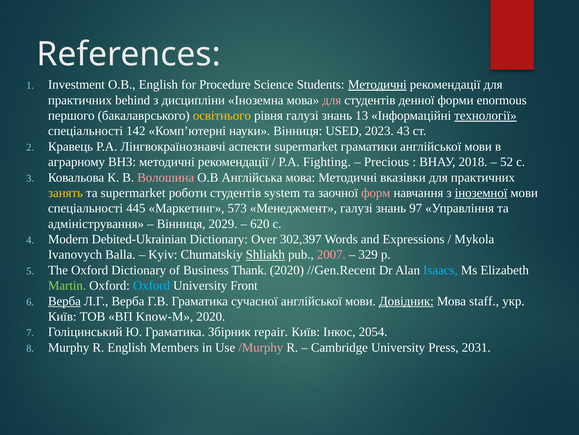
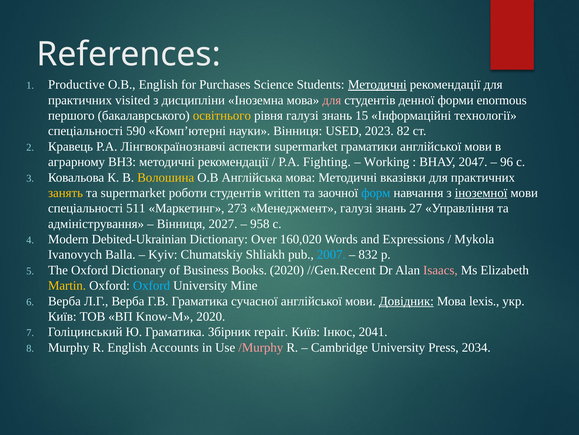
Investment: Investment -> Productive (76, 85)
Procedure: Procedure -> Purchases (225, 85)
behind: behind -> visited (133, 100)
13: 13 -> 15 (362, 115)
технології underline: present -> none (485, 115)
142: 142 -> 590 (136, 131)
43: 43 -> 82 (403, 131)
Precious: Precious -> Working (387, 162)
2018: 2018 -> 2047 (473, 162)
52: 52 -> 96 (507, 162)
Волошина colour: pink -> yellow (166, 177)
system: system -> written (282, 193)
форм colour: pink -> light blue (376, 193)
445: 445 -> 511 (136, 208)
573: 573 -> 273 (237, 208)
97: 97 -> 27 (416, 208)
2029: 2029 -> 2027 (223, 223)
620: 620 -> 958 (260, 223)
302,397: 302,397 -> 160,020 (301, 239)
Shliakh underline: present -> none (265, 254)
2007 colour: pink -> light blue (331, 254)
329: 329 -> 832 (368, 254)
Thank: Thank -> Books (249, 270)
Isaacs colour: light blue -> pink (440, 270)
Martin colour: light green -> yellow (67, 285)
Front: Front -> Mine (244, 285)
Верба underline: present -> none (64, 301)
staff: staff -> lexis (484, 301)
2054: 2054 -> 2041 (373, 331)
Members: Members -> Accounts (174, 347)
2031: 2031 -> 2034 (476, 347)
